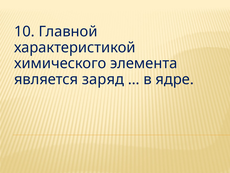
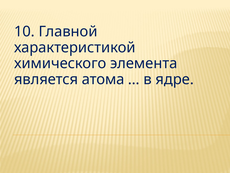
заряд: заряд -> атома (103, 79)
